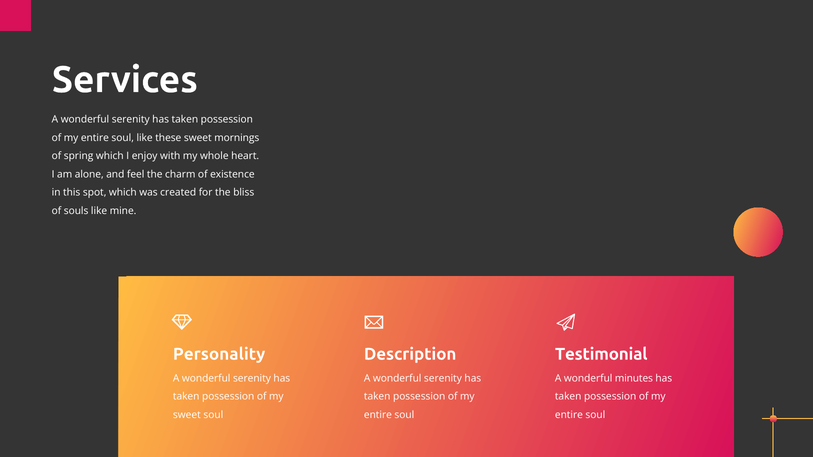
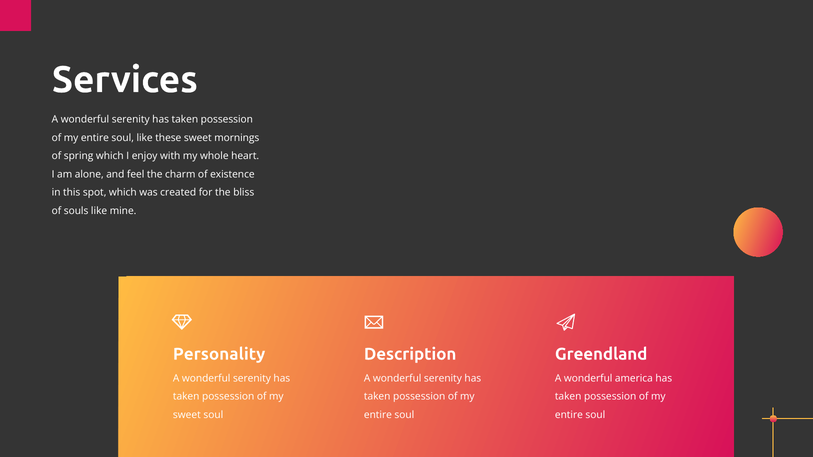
Testimonial: Testimonial -> Greendland (601, 354)
minutes: minutes -> america (634, 379)
